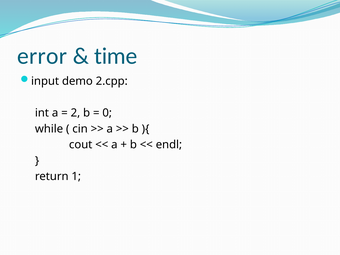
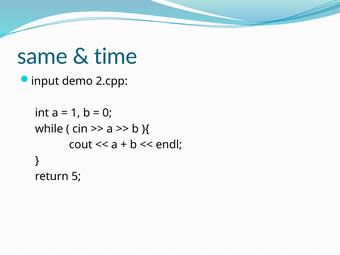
error: error -> same (42, 56)
2: 2 -> 1 (75, 113)
1: 1 -> 5 (76, 176)
